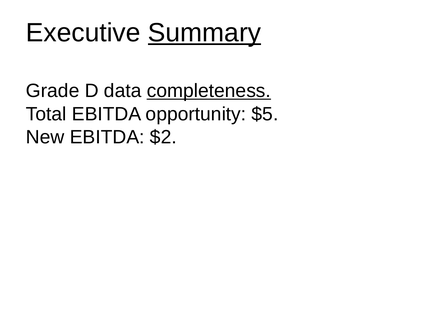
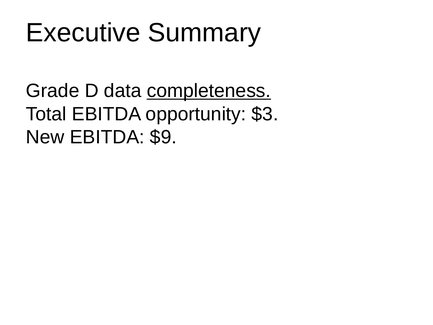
Summary underline: present -> none (204, 33)
$5: $5 -> $3 (265, 114)
$2: $2 -> $9 (163, 137)
